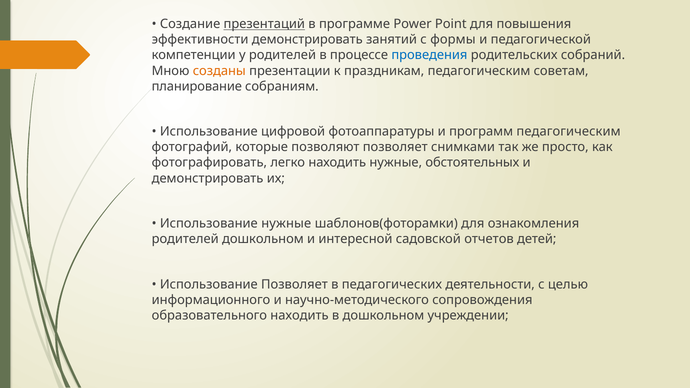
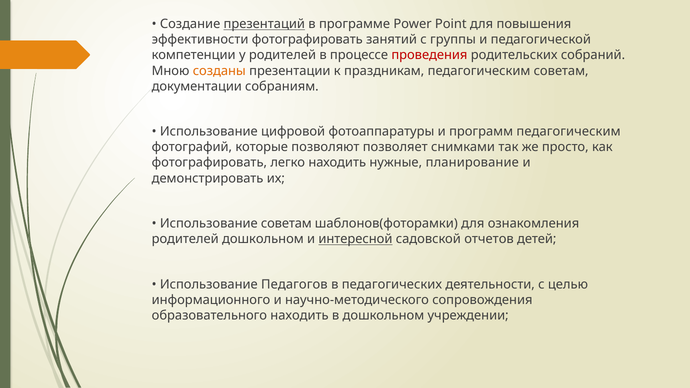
эффективности демонстрировать: демонстрировать -> фотографировать (307, 40)
формы: формы -> группы (453, 40)
проведения colour: blue -> red (429, 55)
планирование: планирование -> документации (197, 86)
обстоятельных: обстоятельных -> планирование (472, 163)
Использование нужные: нужные -> советам (286, 224)
интересной underline: none -> present (355, 239)
Использование Позволяет: Позволяет -> Педагогов (294, 285)
